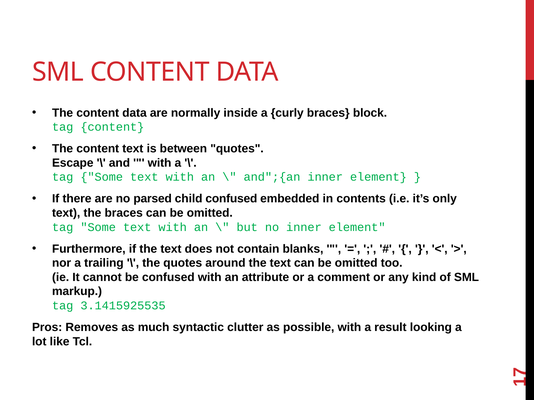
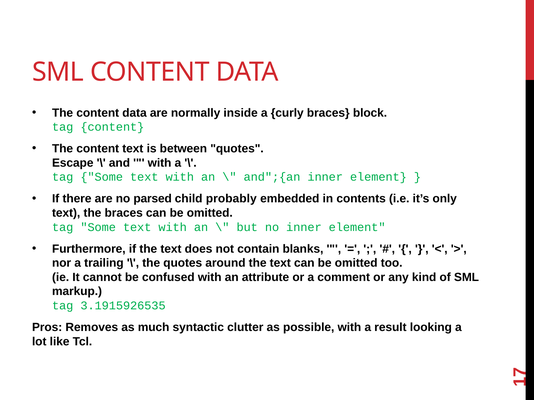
child confused: confused -> probably (231, 199)
3.1415925535: 3.1415925535 -> 3.1915926535 (123, 306)
